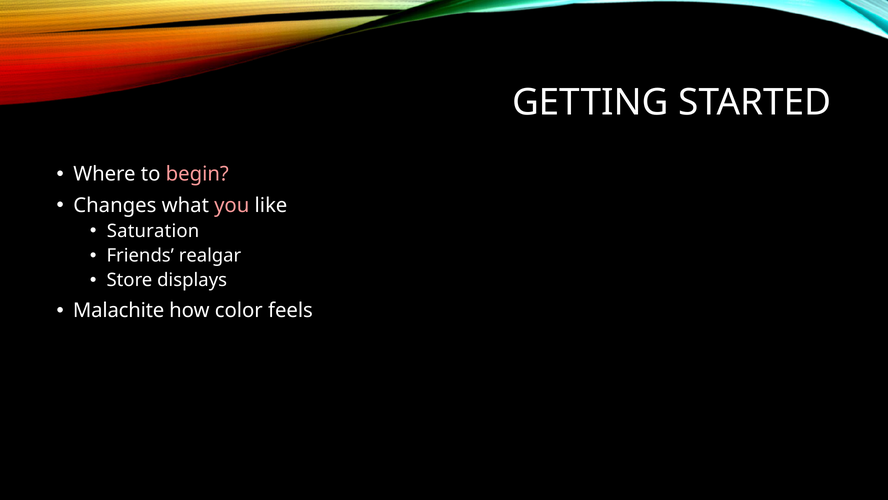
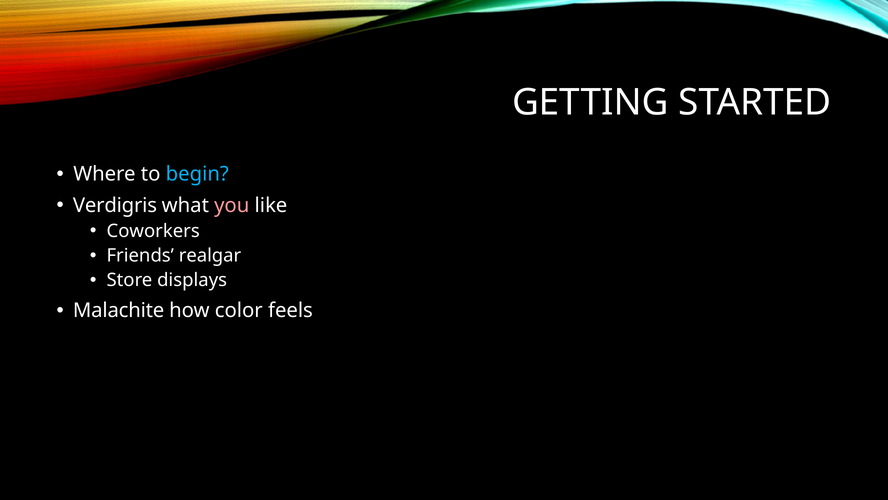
begin colour: pink -> light blue (197, 174)
Changes: Changes -> Verdigris (115, 205)
Saturation: Saturation -> Coworkers (153, 231)
